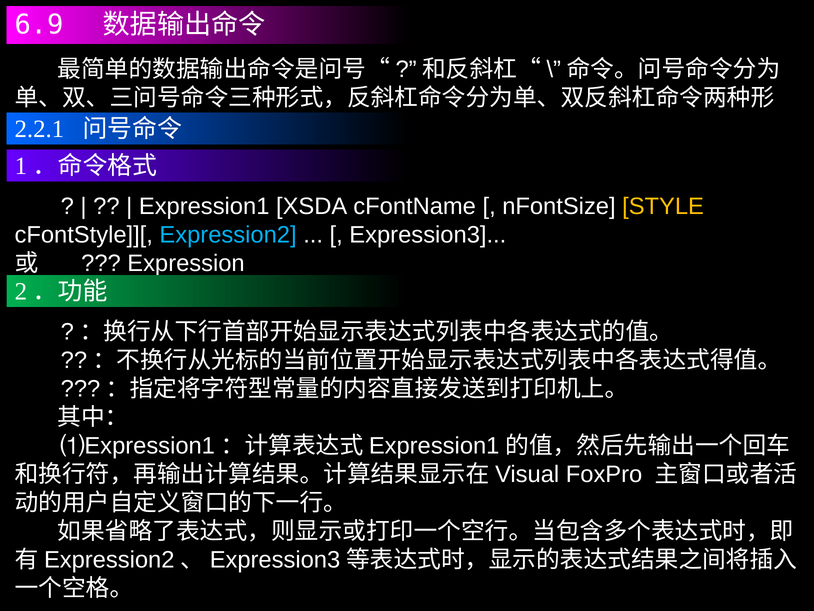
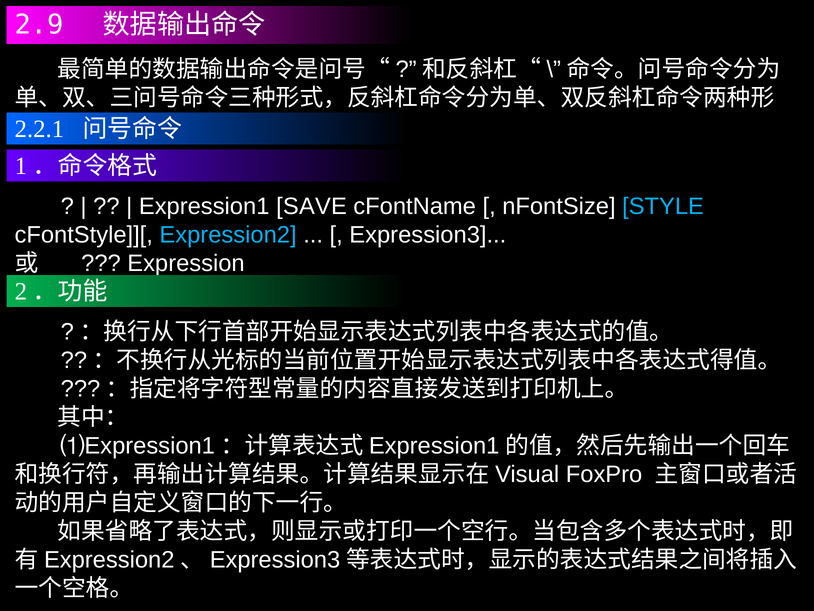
6.9: 6.9 -> 2.9 (39, 25)
XSDA: XSDA -> SAVE (312, 206)
STYLE colour: yellow -> light blue (663, 206)
